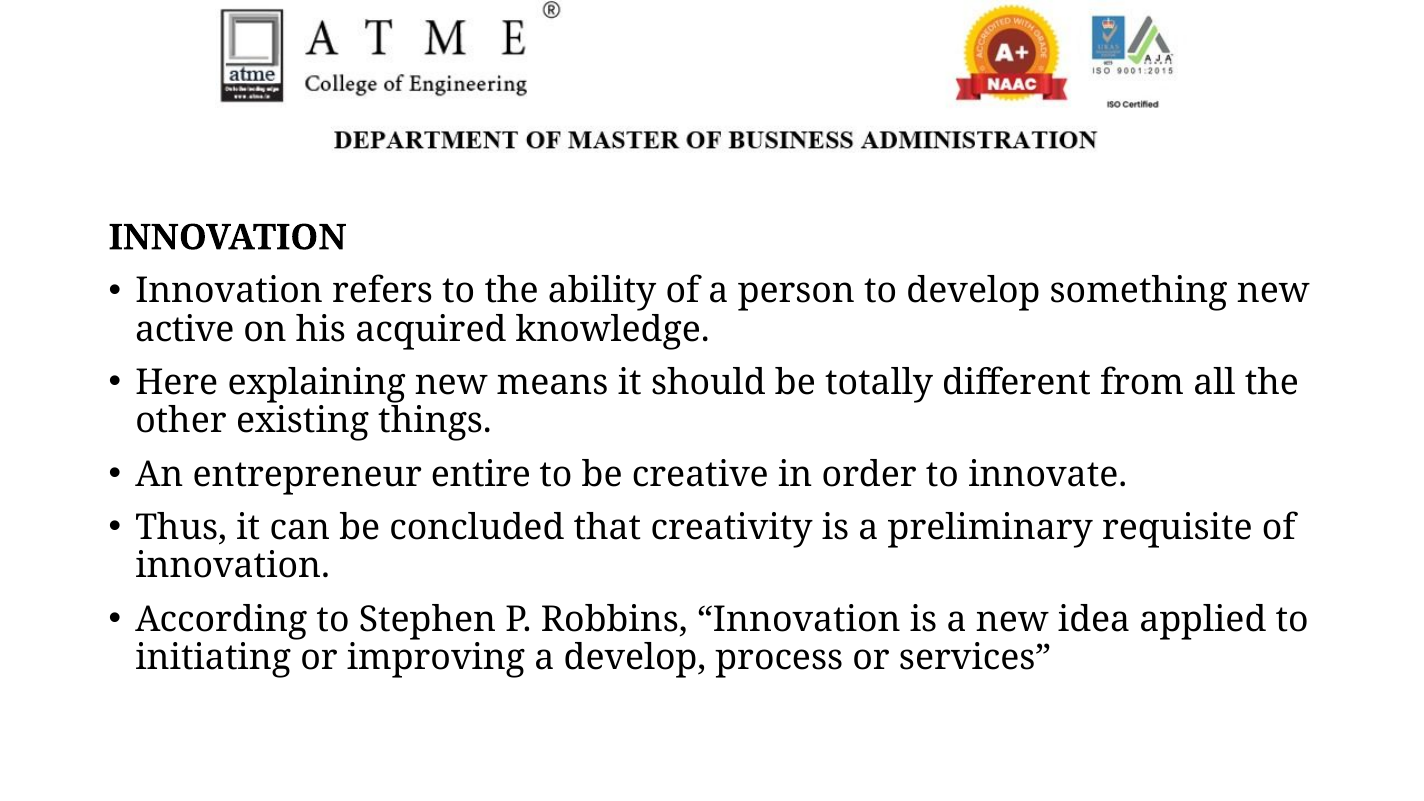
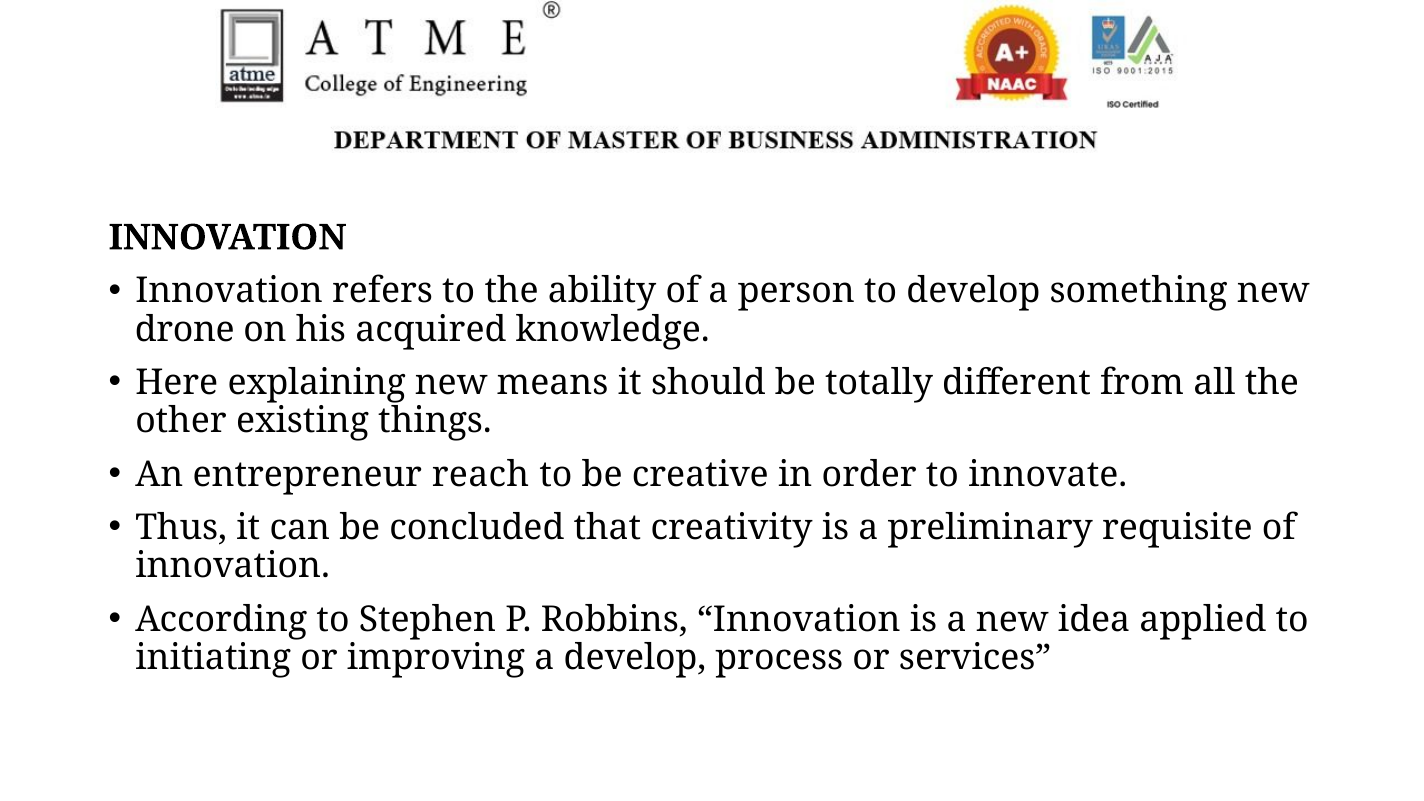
active: active -> drone (185, 329)
entire: entire -> reach (480, 474)
